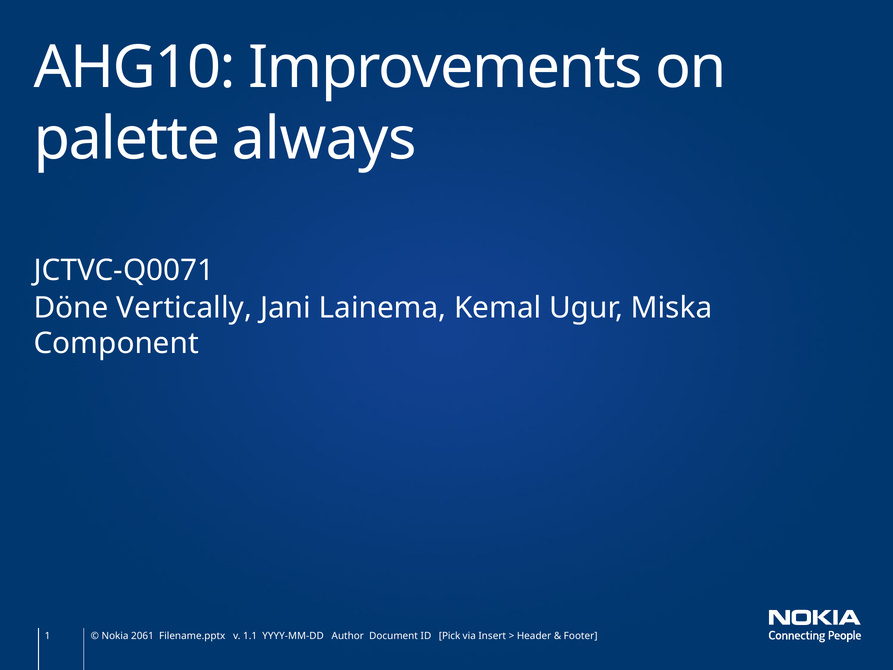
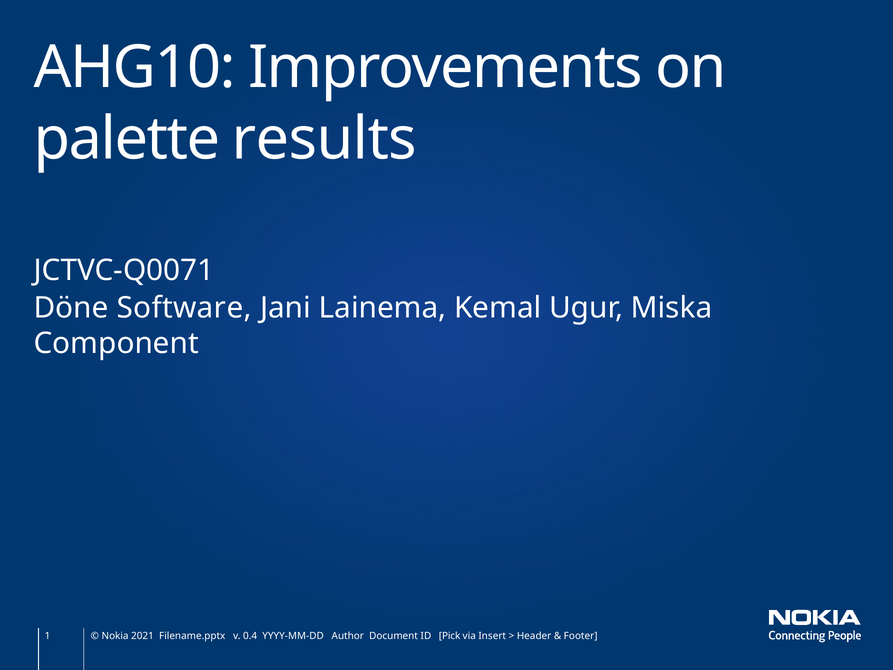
always: always -> results (324, 139)
Vertically: Vertically -> Software (184, 308)
2061: 2061 -> 2021 (142, 636)
1.1: 1.1 -> 0.4 (250, 636)
